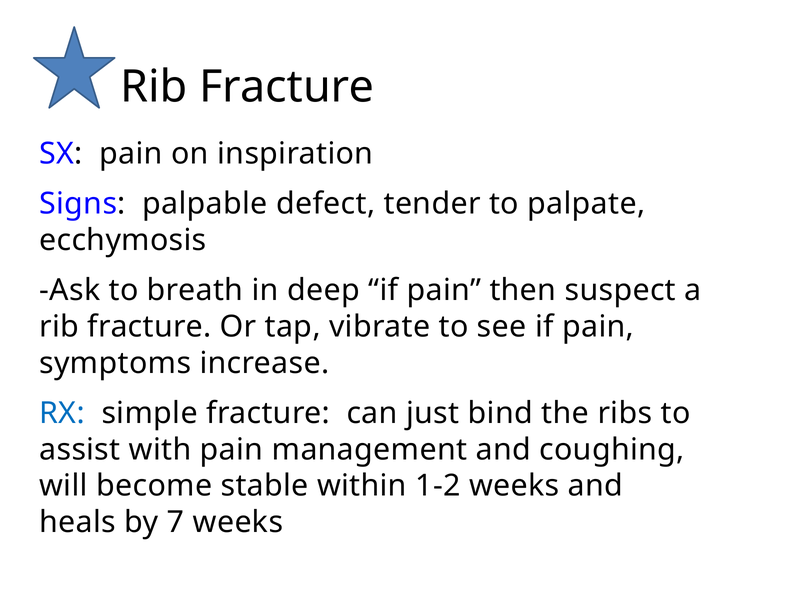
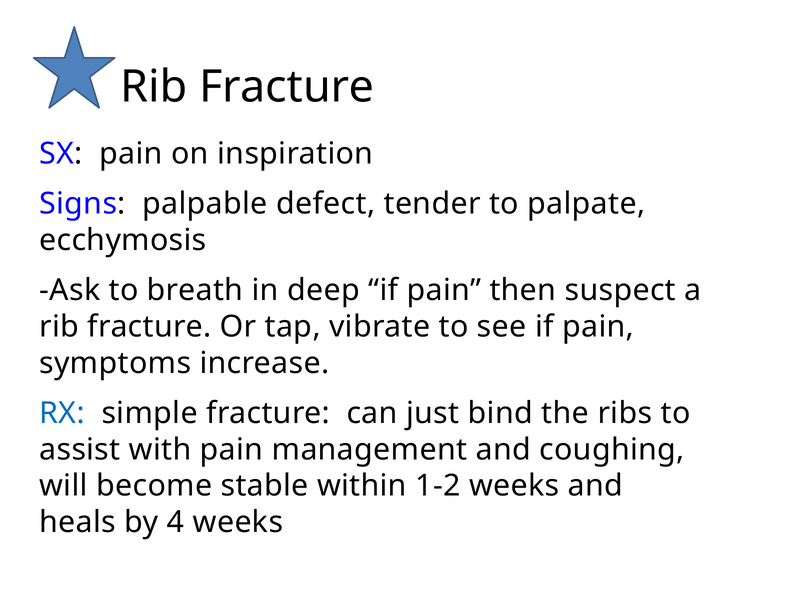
7: 7 -> 4 (176, 523)
